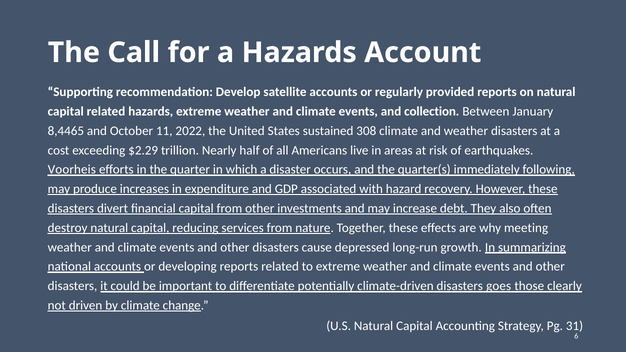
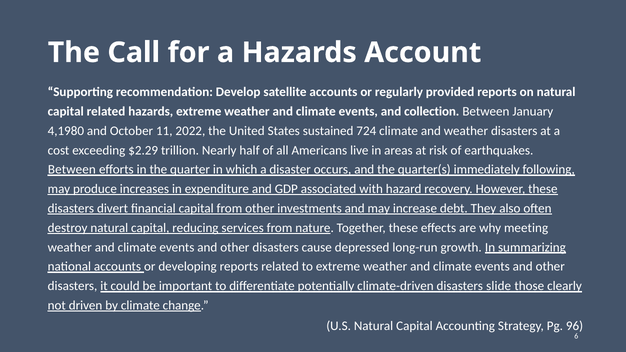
8,4465: 8,4465 -> 4,1980 (66, 131)
308: 308 -> 724 (366, 131)
Voorheis: Voorheis -> Between (72, 170)
goes: goes -> slide (499, 286)
31: 31 -> 96 (575, 326)
